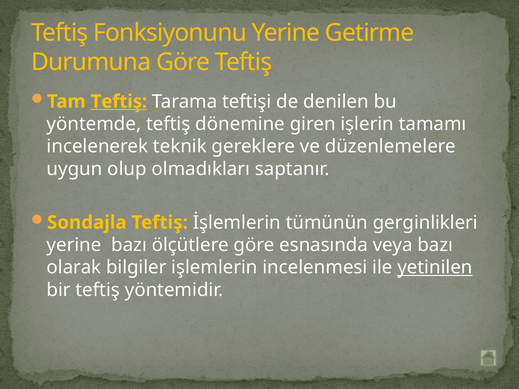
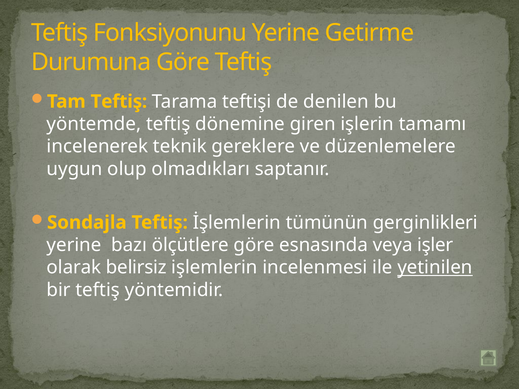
Teftiş underline: present -> none (119, 102)
veya bazı: bazı -> işler (435, 245)
bilgiler: bilgiler -> belirsiz (136, 268)
